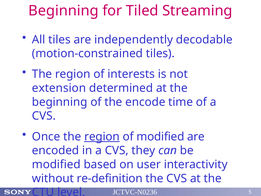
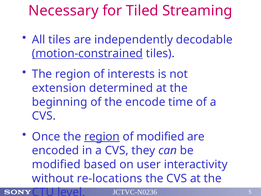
Beginning: Beginning -> Necessary (63, 11)
motion-constrained underline: none -> present (87, 53)
re-definition: re-definition -> re-locations (110, 178)
